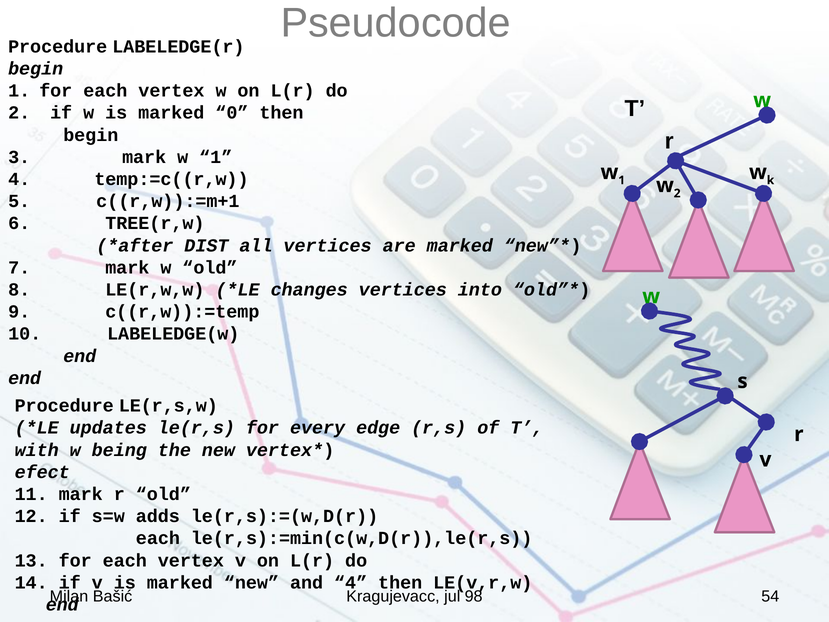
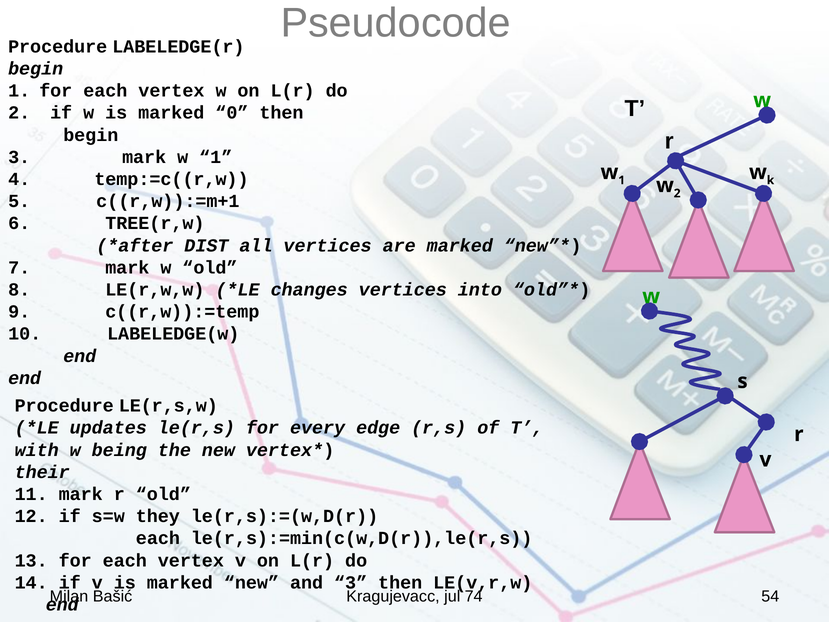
efect: efect -> their (42, 472)
adds: adds -> they (158, 516)
and 4: 4 -> 3 (351, 582)
98: 98 -> 74 (474, 596)
